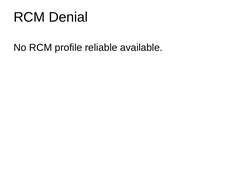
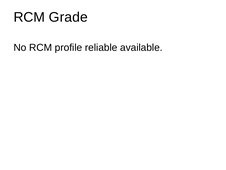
Denial: Denial -> Grade (68, 17)
